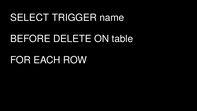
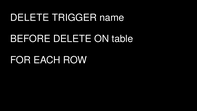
SELECT: SELECT -> DELETE (30, 18)
